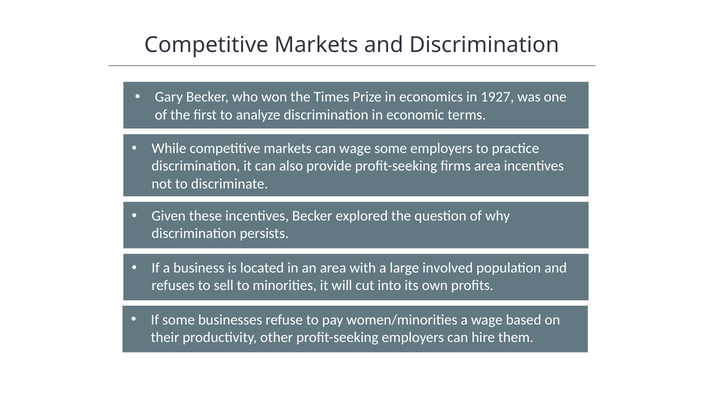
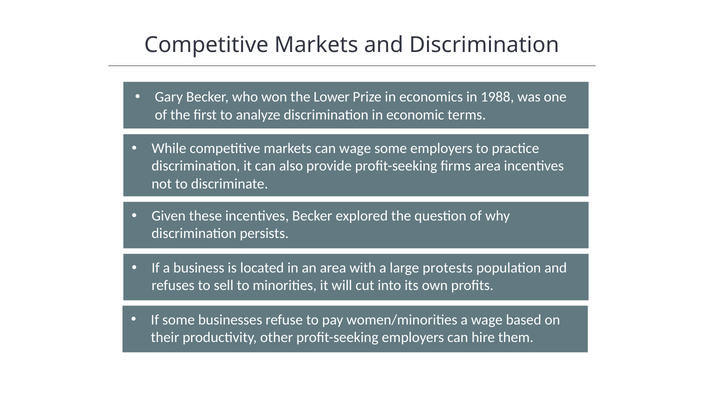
Times: Times -> Lower (332, 97)
1927: 1927 -> 1988 (497, 97)
involved: involved -> protests (448, 268)
